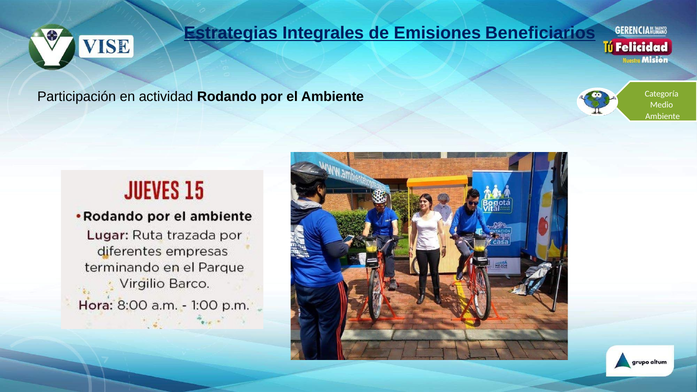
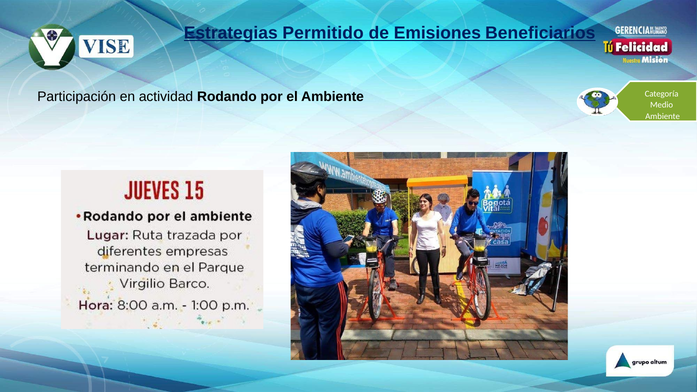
Integrales: Integrales -> Permitido (323, 33)
